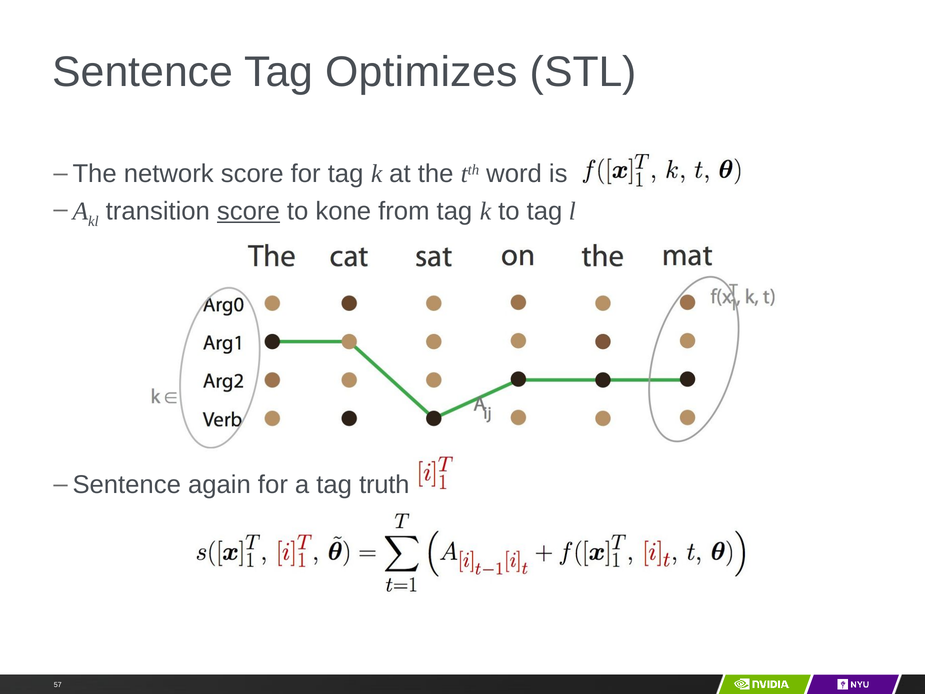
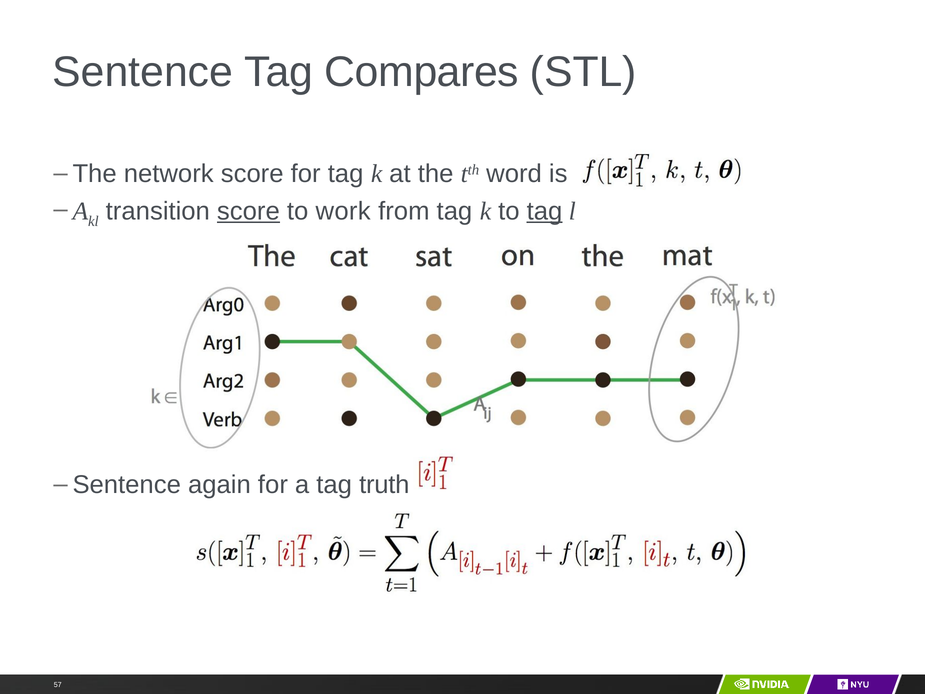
Optimizes: Optimizes -> Compares (422, 72)
kone: kone -> work (343, 211)
tag underline: none -> present (545, 211)
